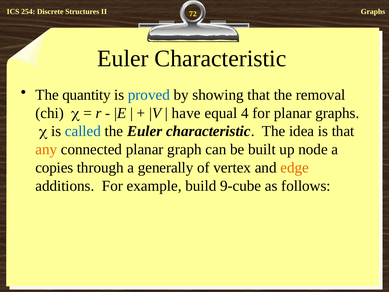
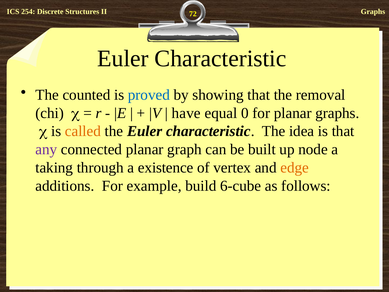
quantity: quantity -> counted (86, 95)
4: 4 -> 0 (245, 113)
called colour: blue -> orange (83, 131)
any colour: orange -> purple (46, 149)
copies: copies -> taking (54, 167)
generally: generally -> existence (166, 167)
9-cube: 9-cube -> 6-cube (241, 186)
